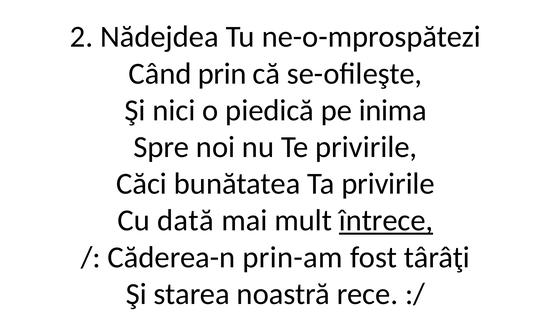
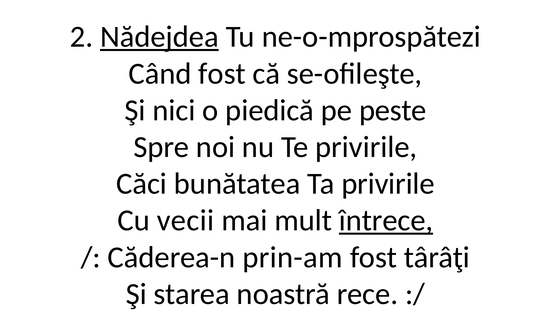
Nădejdea underline: none -> present (159, 37)
Când prin: prin -> fost (222, 74)
inima: inima -> peste (393, 110)
dată: dată -> vecii (185, 220)
